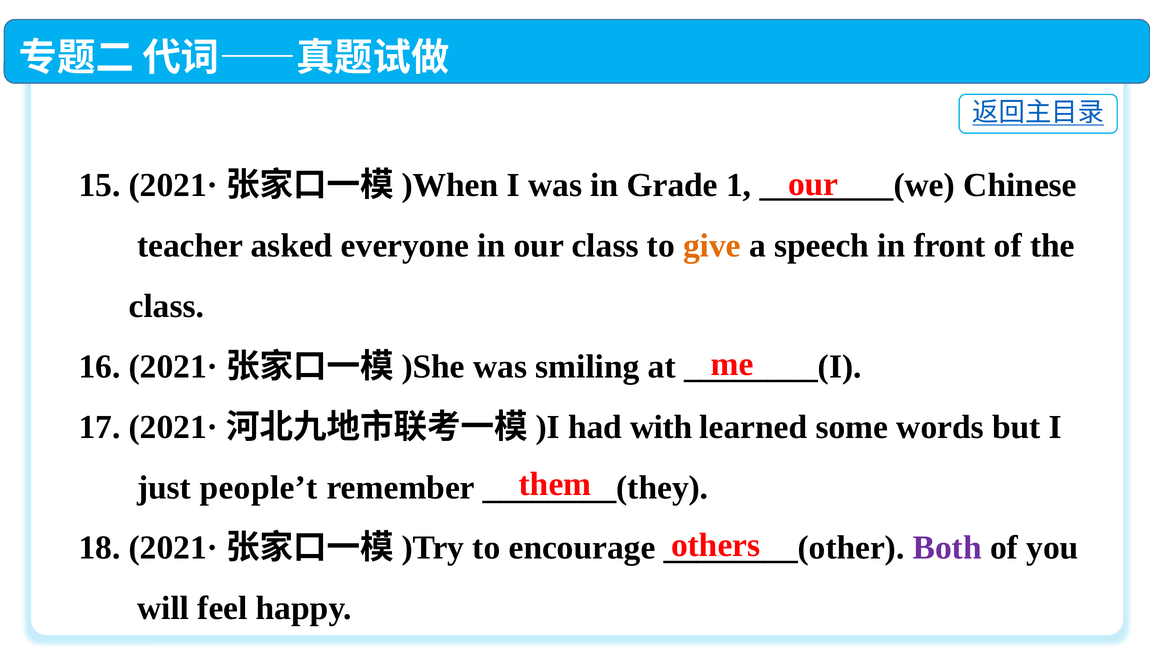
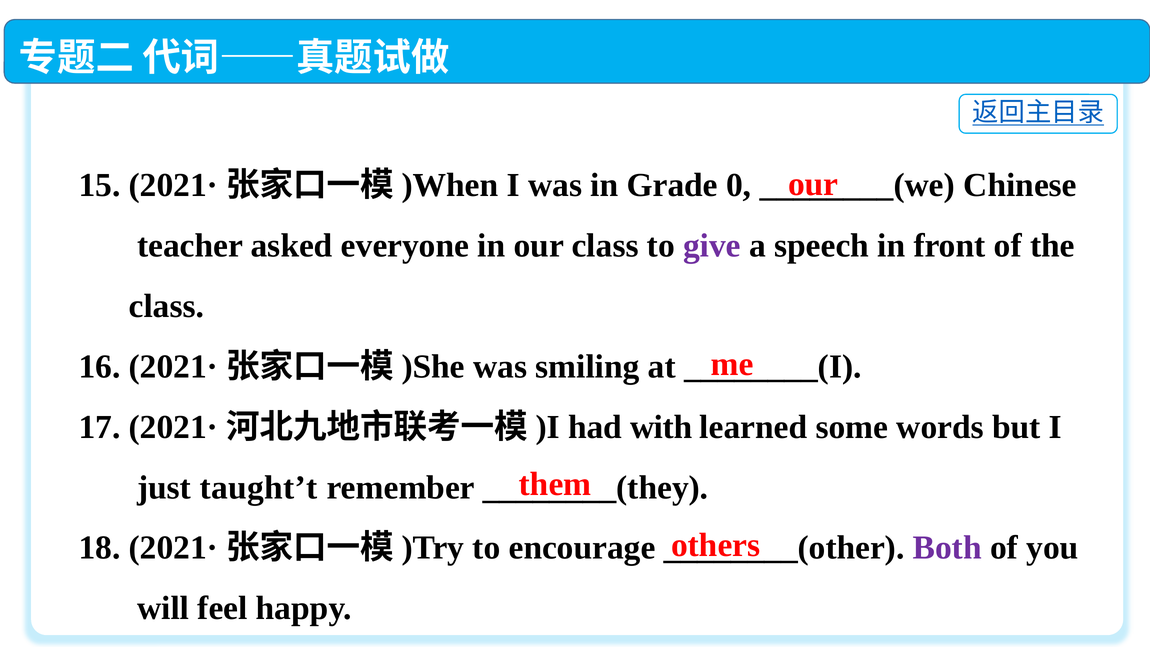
1: 1 -> 0 (739, 185)
give colour: orange -> purple (712, 246)
people’t: people’t -> taught’t (259, 487)
